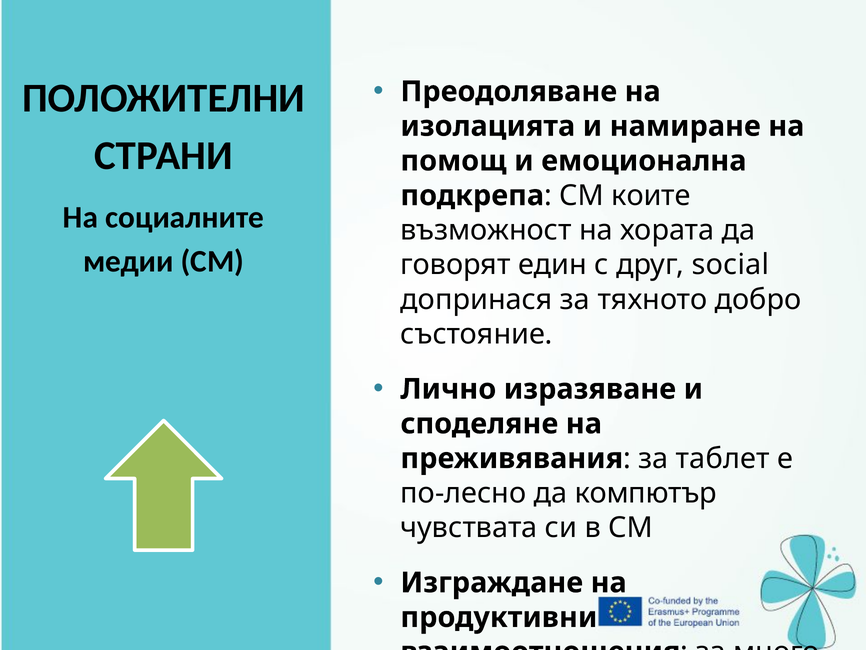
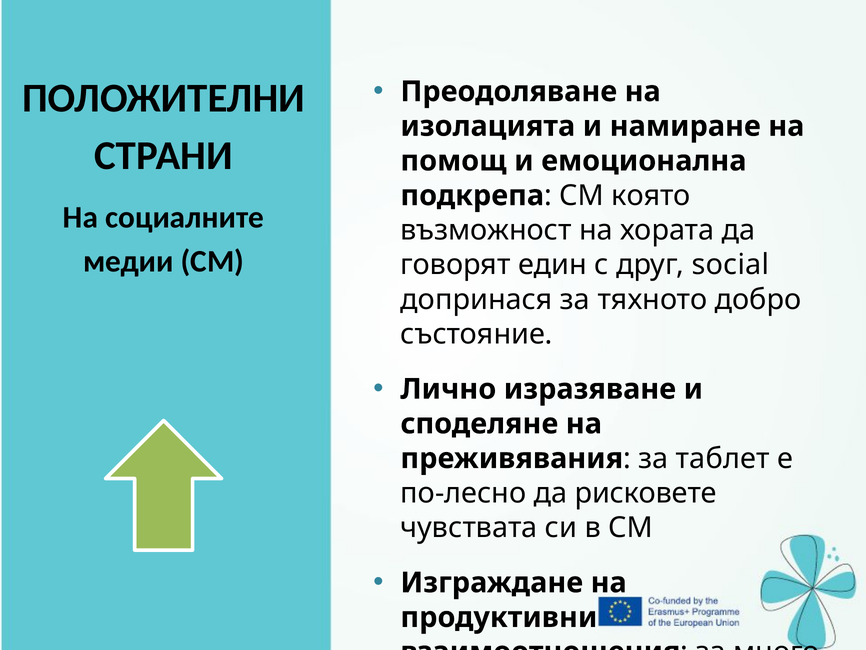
коите: коите -> която (651, 195)
компютър: компютър -> рисковете (646, 493)
